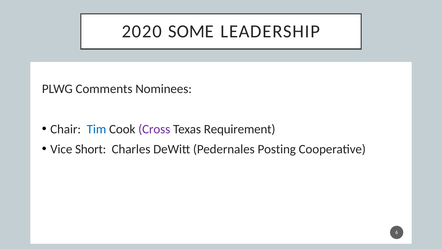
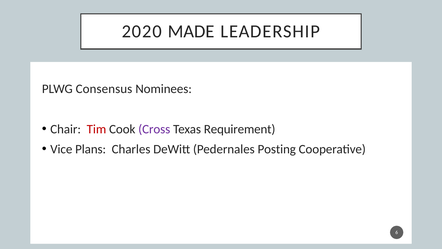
SOME: SOME -> MADE (191, 31)
Comments: Comments -> Consensus (104, 89)
Tim colour: blue -> red (96, 129)
Short: Short -> Plans (91, 149)
